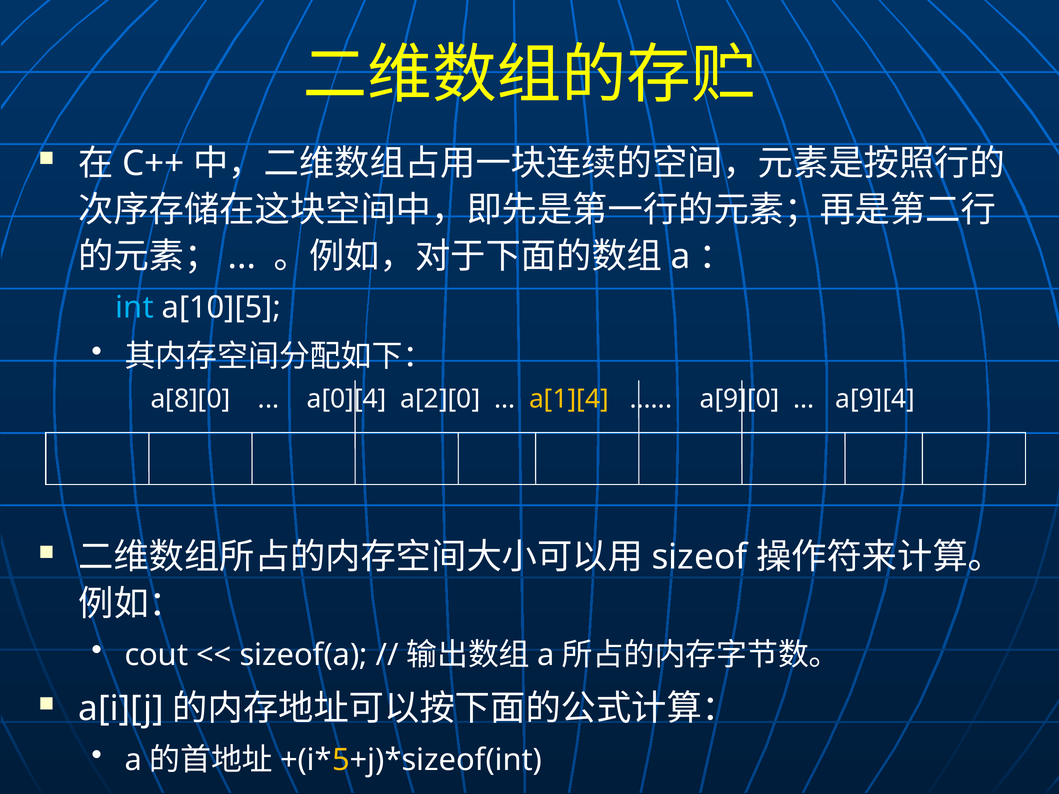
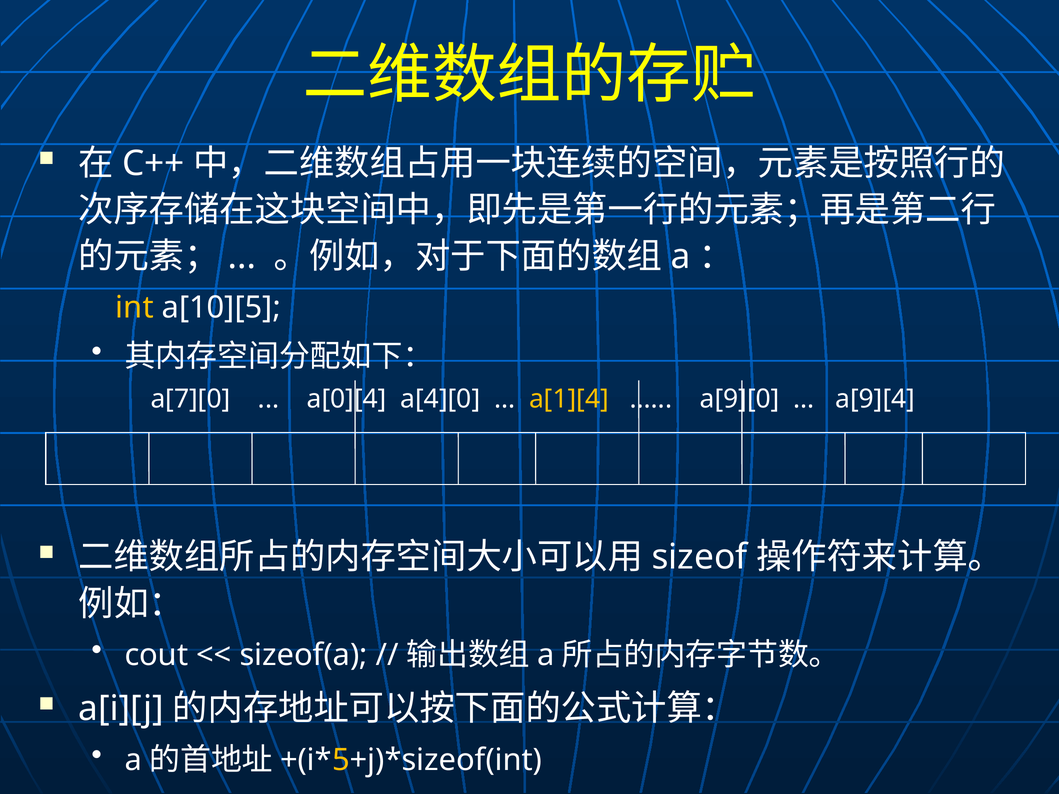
int colour: light blue -> yellow (135, 308)
a[8][0: a[8][0 -> a[7][0 (190, 399)
a[2][0: a[2][0 -> a[4][0 (440, 399)
